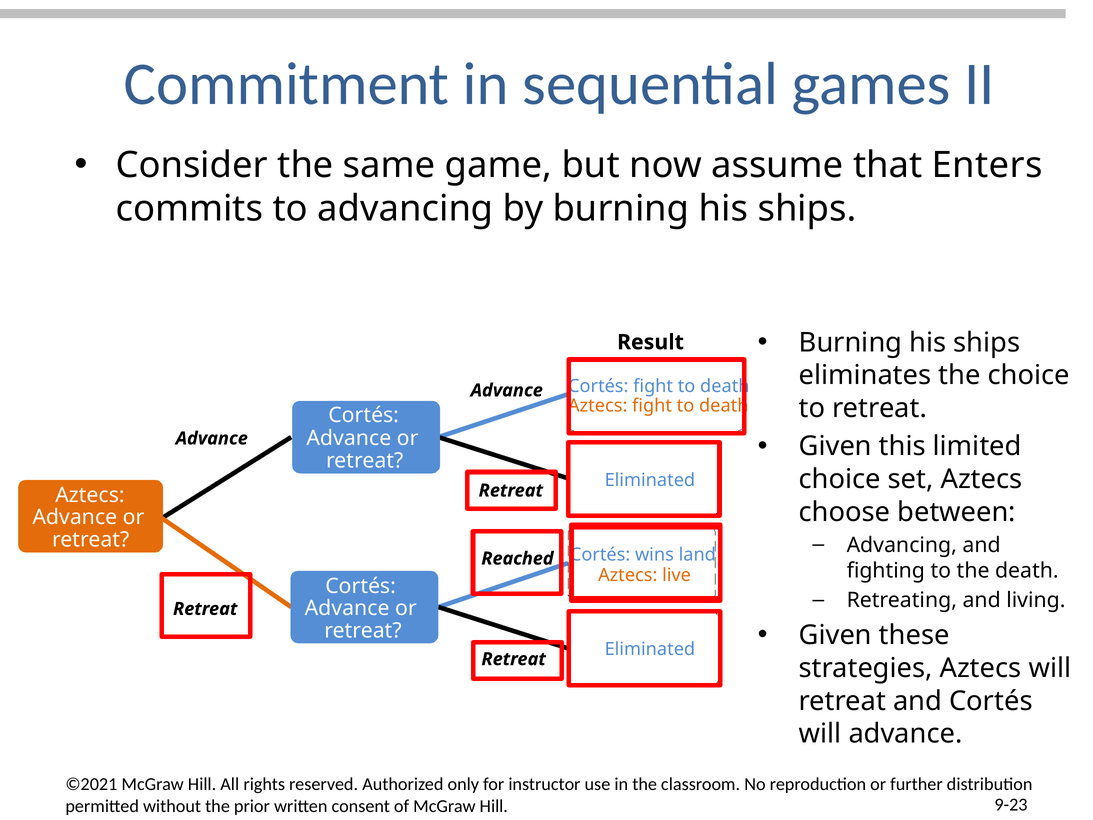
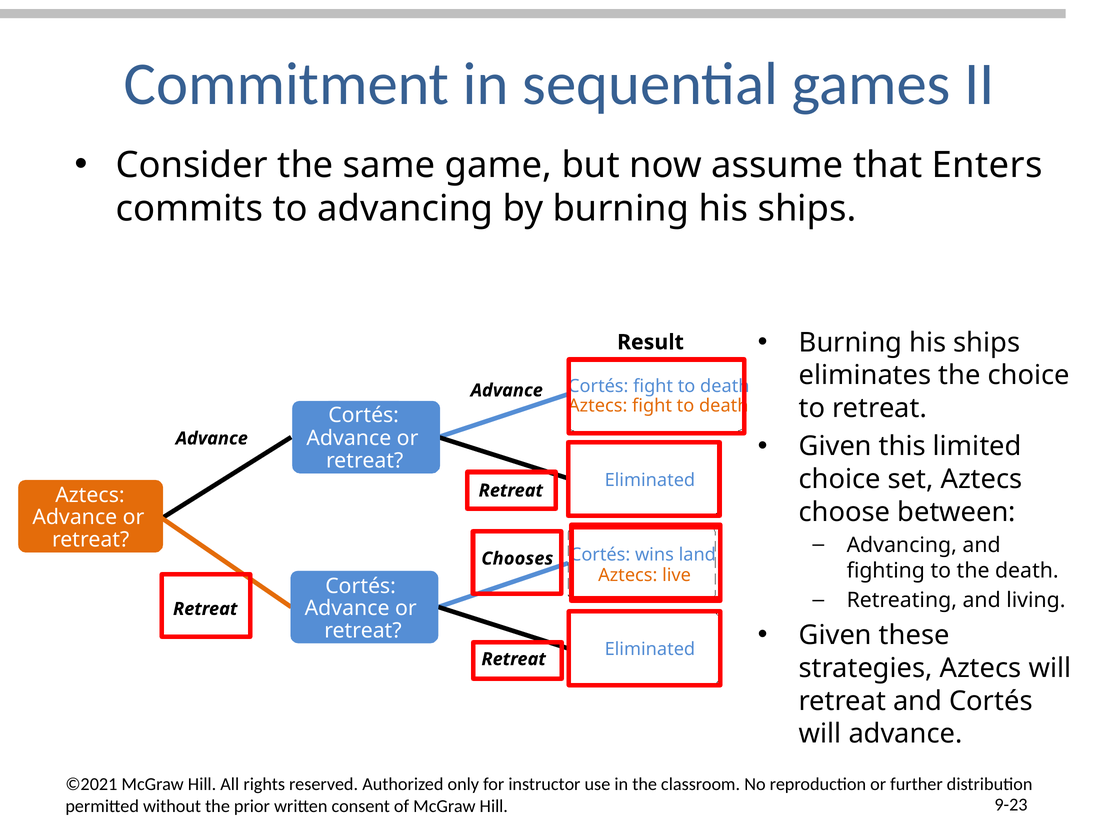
Reached: Reached -> Chooses (517, 558)
